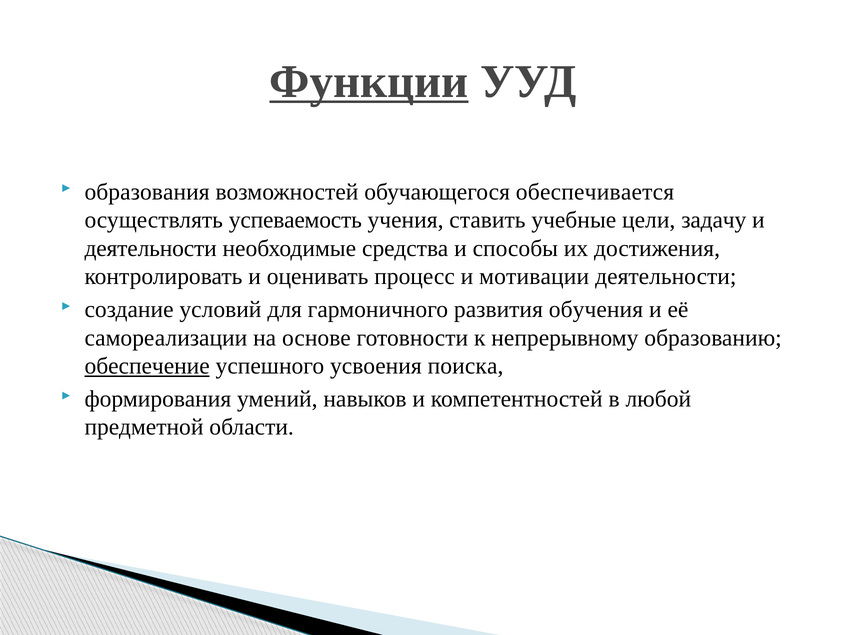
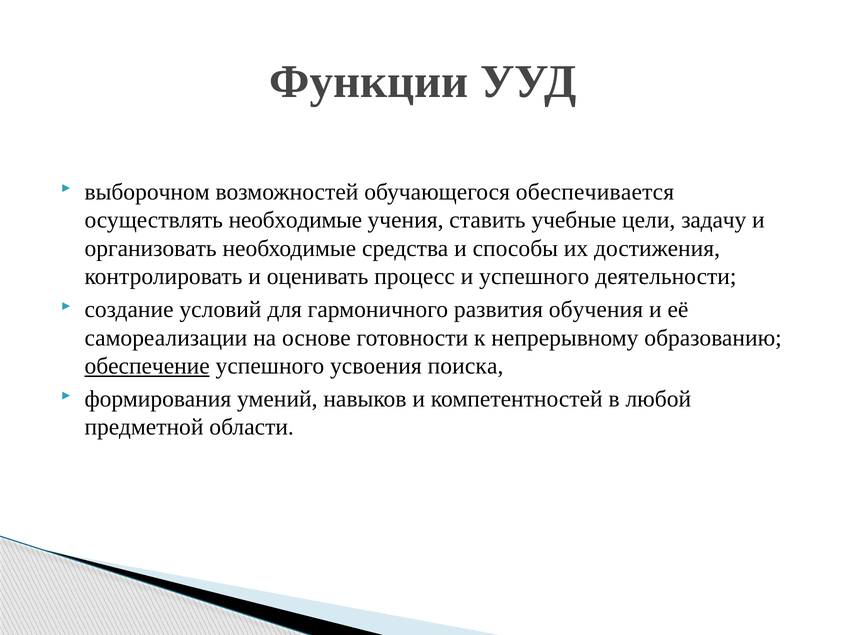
Функции underline: present -> none (369, 82)
образования: образования -> выборочном (147, 192)
осуществлять успеваемость: успеваемость -> необходимые (295, 220)
деятельности: деятельности -> организовать (151, 248)
и мотивации: мотивации -> успешного (534, 276)
